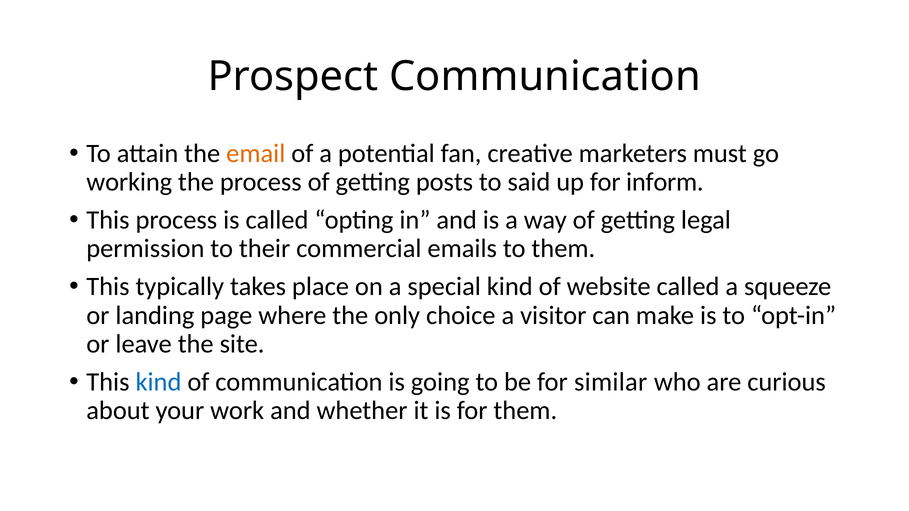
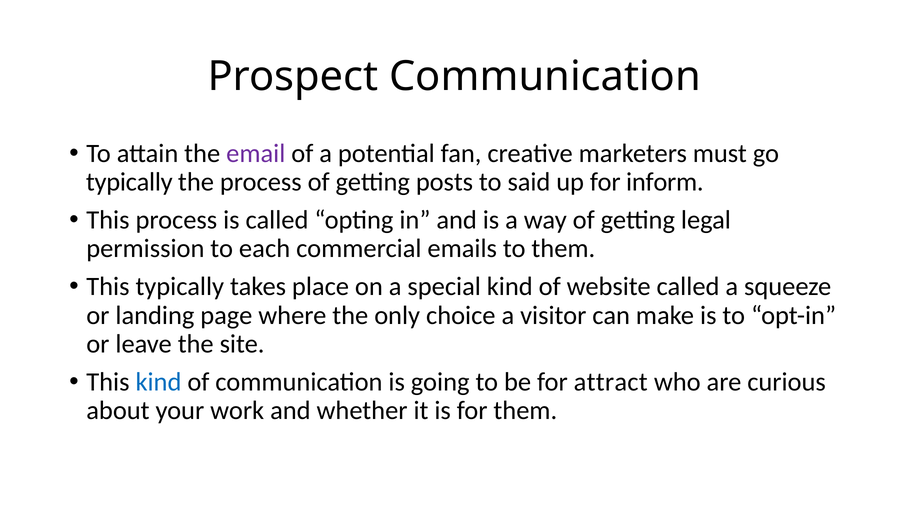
email colour: orange -> purple (256, 154)
working: working -> typically (129, 182)
their: their -> each (265, 249)
similar: similar -> attract (611, 382)
